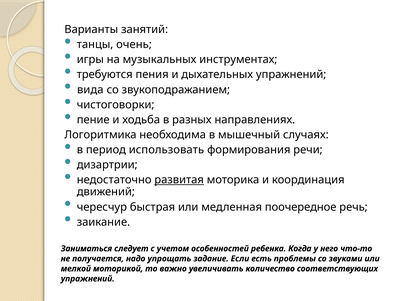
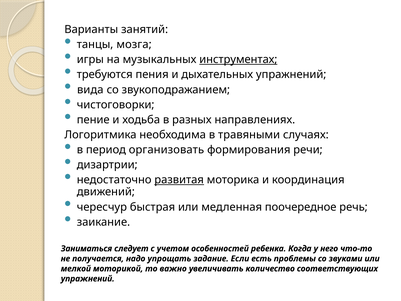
очень: очень -> мозга (134, 45)
инструментах underline: none -> present (238, 60)
мышечный: мышечный -> травяными (249, 135)
использовать: использовать -> организовать (166, 150)
